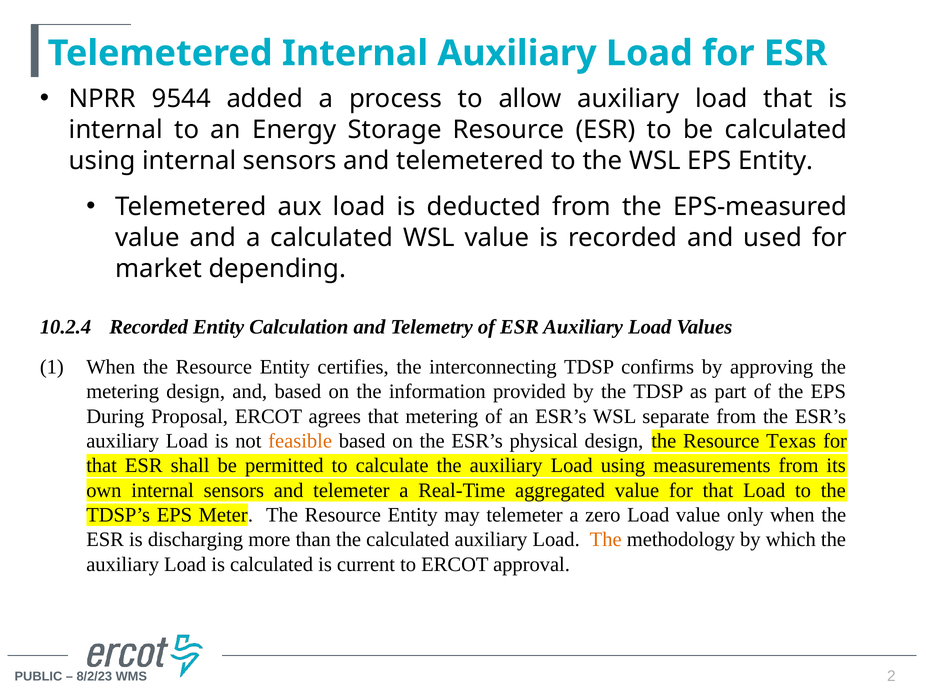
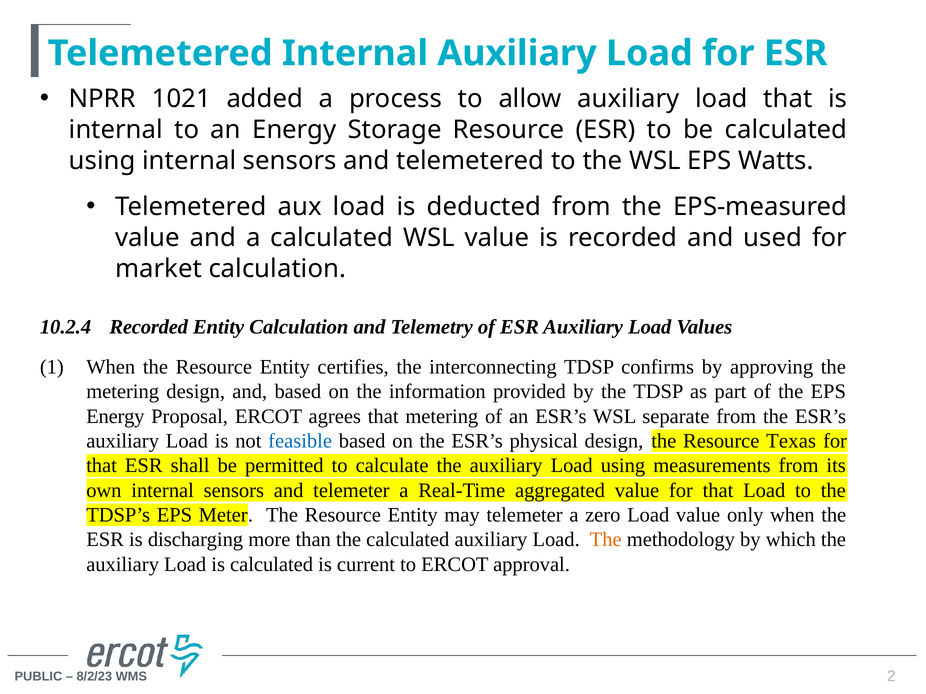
9544: 9544 -> 1021 (181, 99)
EPS Entity: Entity -> Watts (776, 161)
market depending: depending -> calculation (277, 269)
During: During -> Energy (115, 417)
feasible colour: orange -> blue (300, 441)
